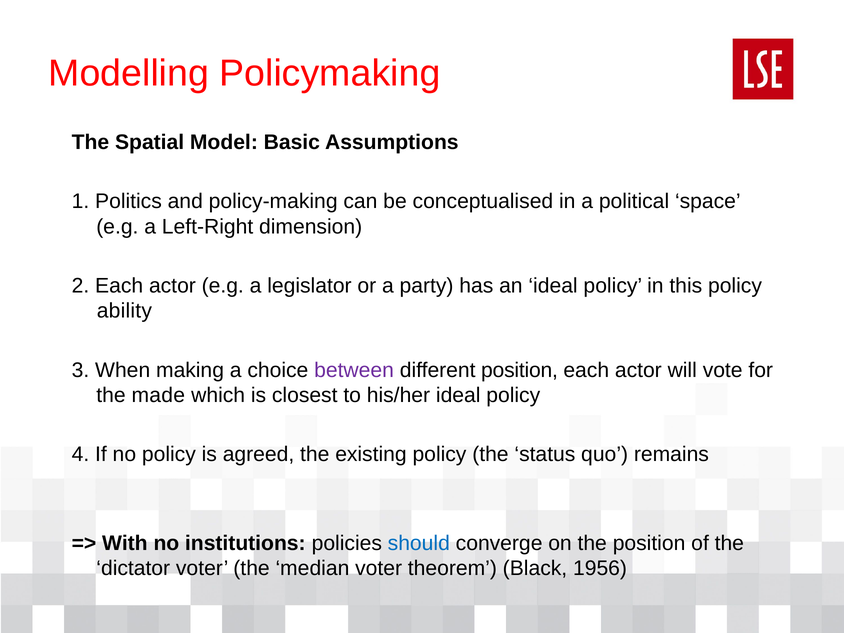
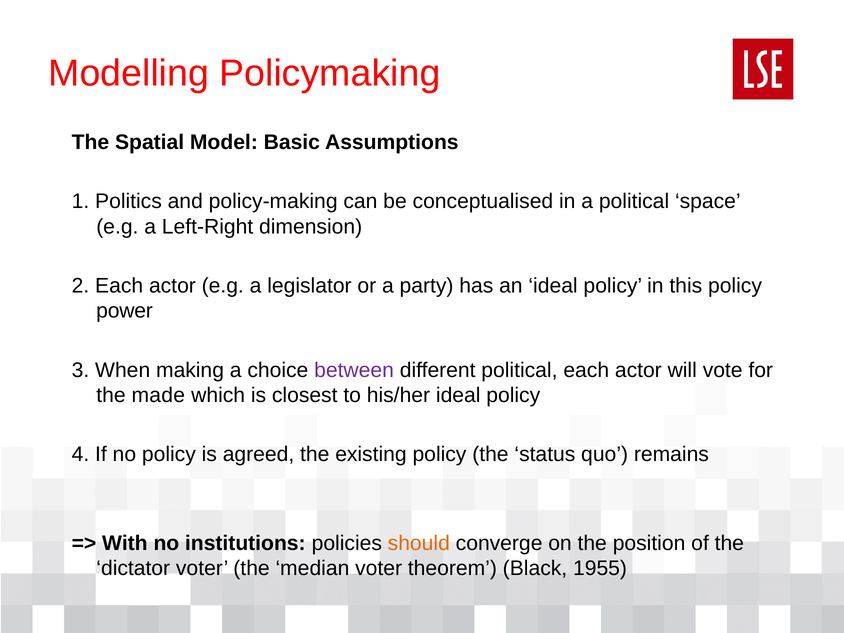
ability: ability -> power (125, 311)
different position: position -> political (519, 370)
should colour: blue -> orange (419, 543)
1956: 1956 -> 1955 (600, 568)
